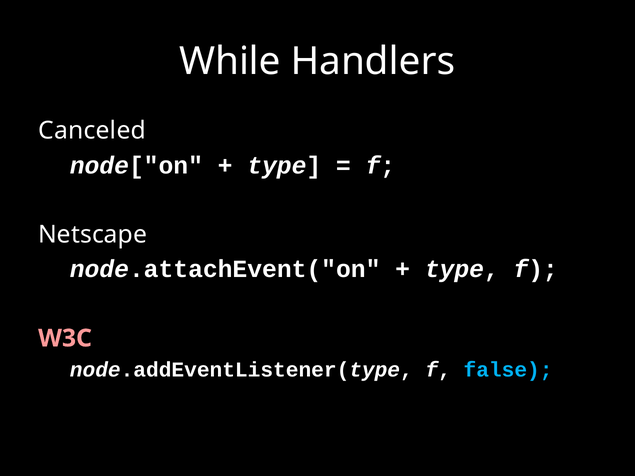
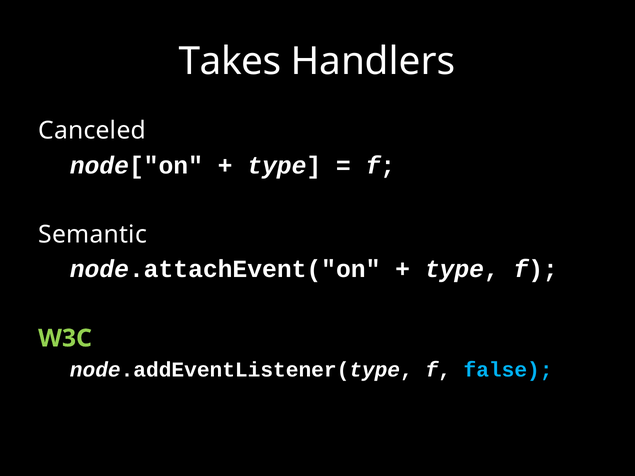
While: While -> Takes (230, 61)
Netscape: Netscape -> Semantic (93, 235)
W3C colour: pink -> light green (65, 338)
